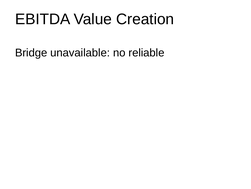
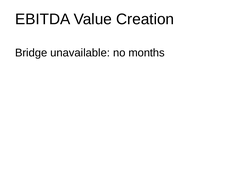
reliable: reliable -> months (147, 53)
